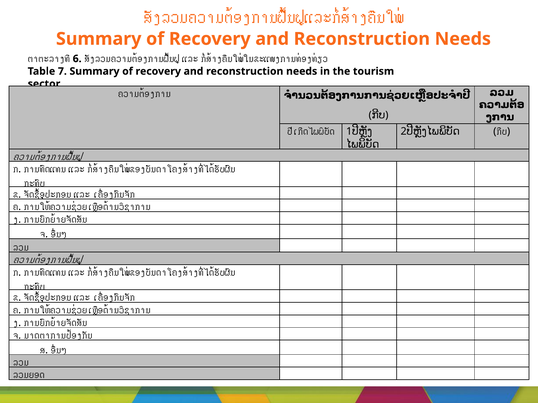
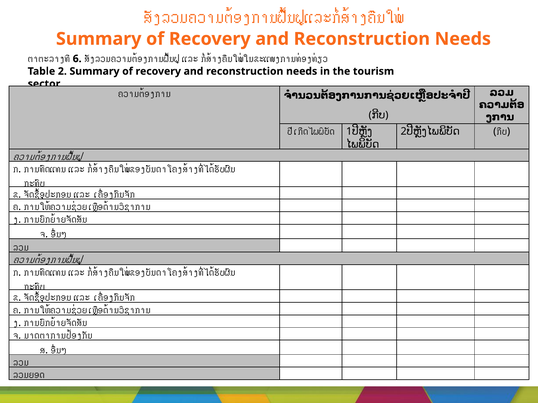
Table 7: 7 -> 2 (62, 71)
